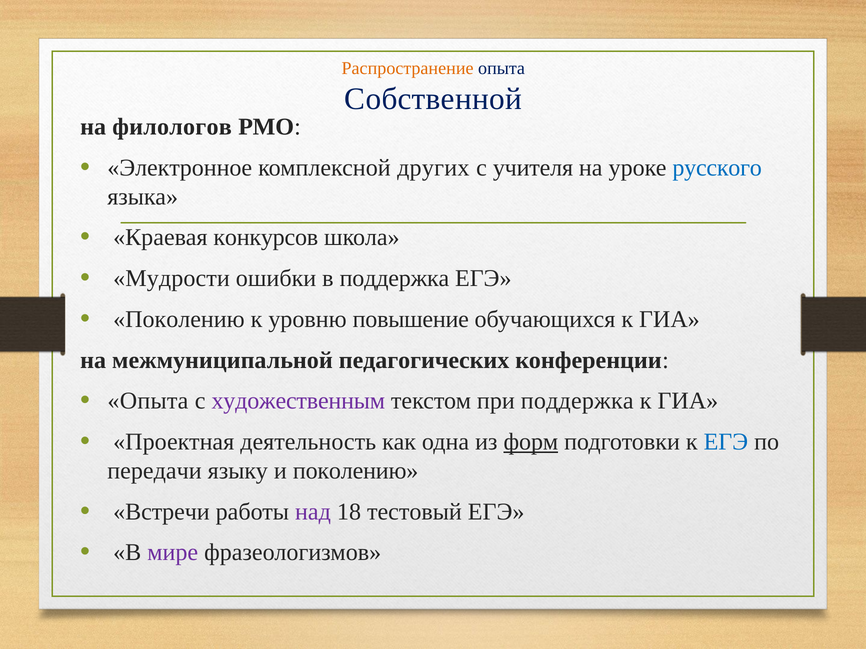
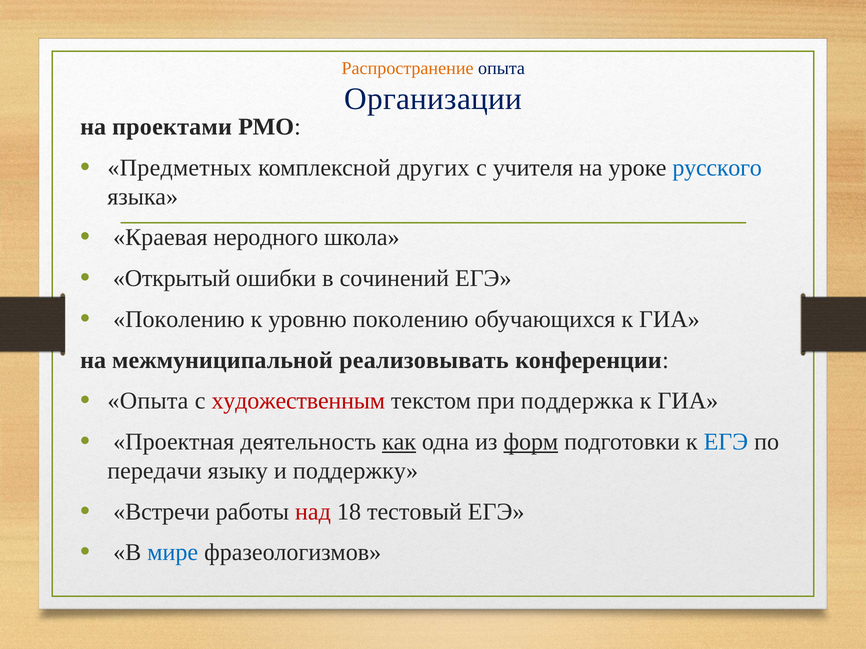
Собственной: Собственной -> Организации (433, 99)
филологов: филологов -> проектами (172, 127)
Электронное: Электронное -> Предметных (180, 168)
конкурсов: конкурсов -> неродного (266, 238)
Мудрости: Мудрости -> Открытый (172, 279)
в поддержка: поддержка -> сочинений (394, 279)
уровню повышение: повышение -> поколению (411, 319)
педагогических: педагогических -> реализовывать (424, 360)
художественным colour: purple -> red (298, 401)
как underline: none -> present (399, 442)
и поколению: поколению -> поддержку (356, 471)
над colour: purple -> red (313, 512)
мире colour: purple -> blue (173, 553)
